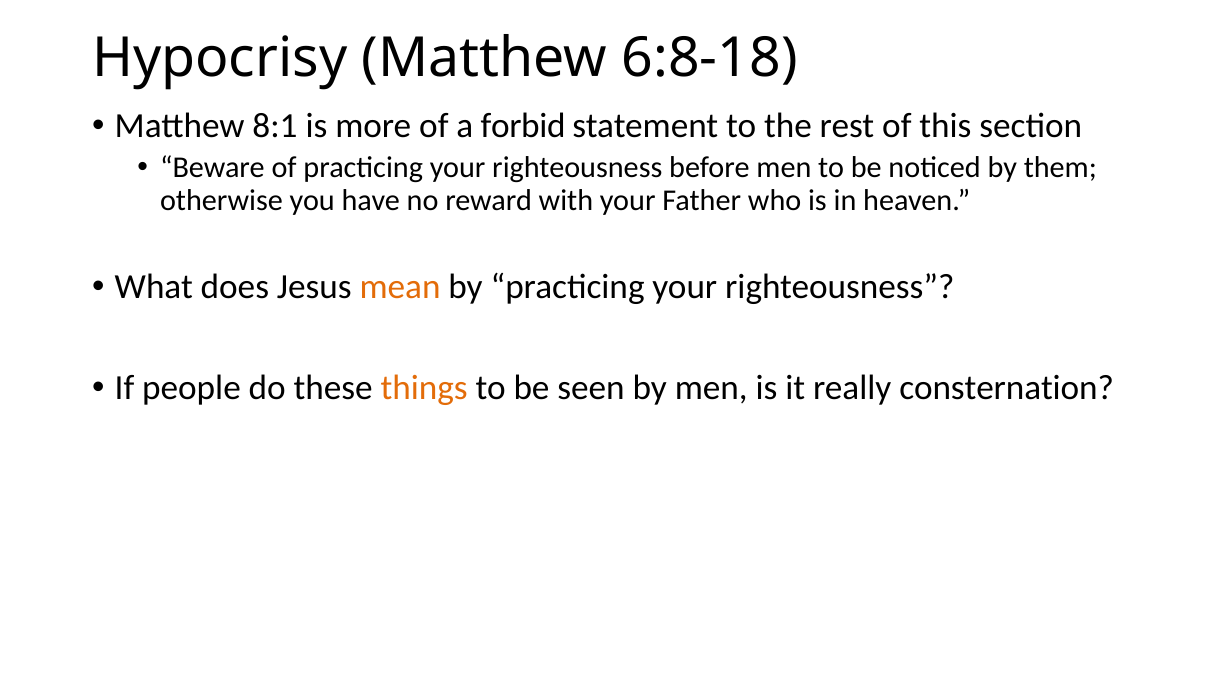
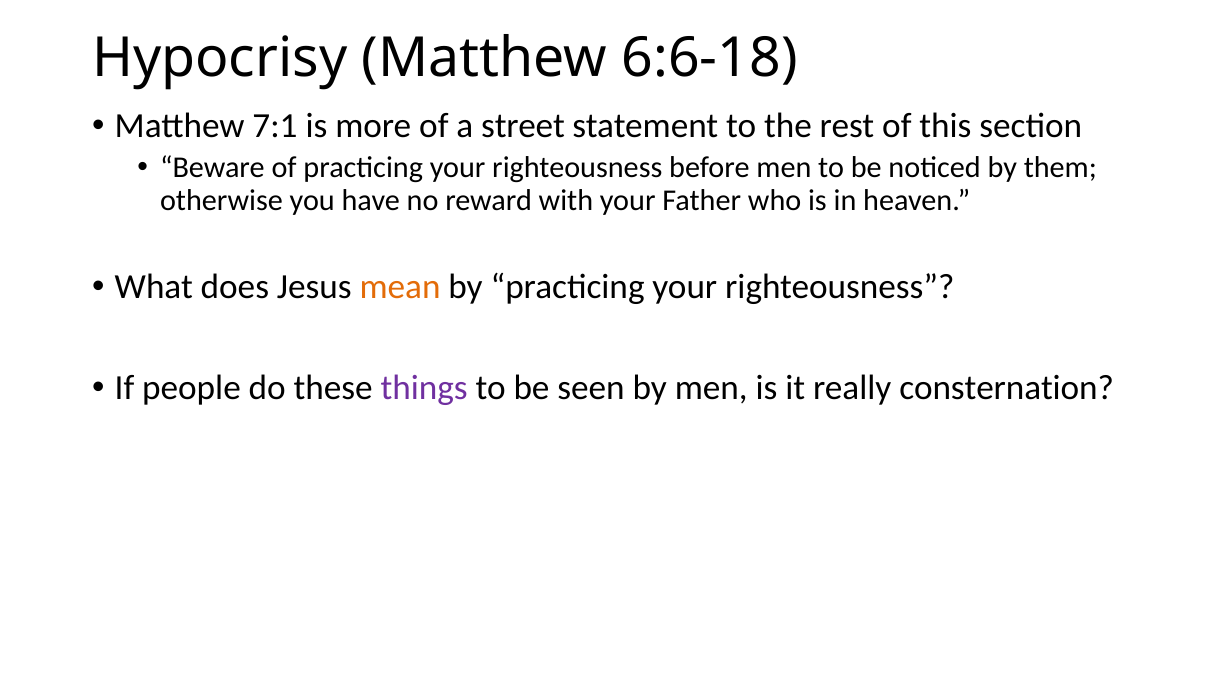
6:8-18: 6:8-18 -> 6:6-18 (710, 58)
8:1: 8:1 -> 7:1 (275, 126)
forbid: forbid -> street (523, 126)
things colour: orange -> purple (424, 389)
